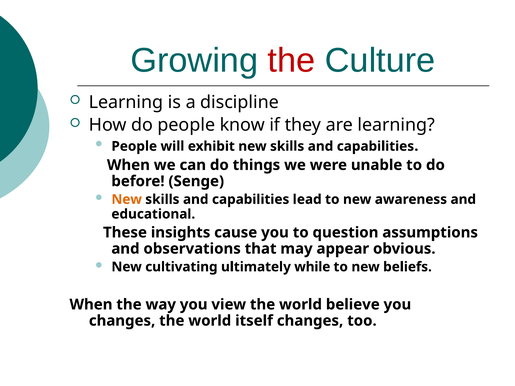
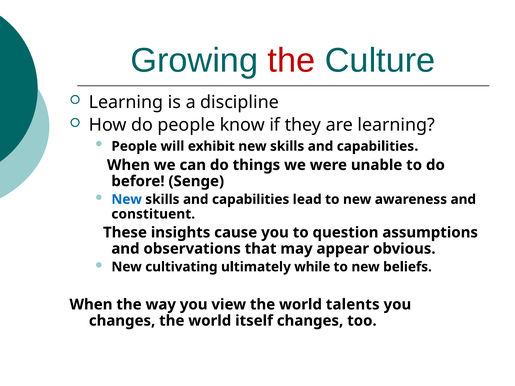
New colour: orange -> blue (127, 200)
educational: educational -> constituent (153, 214)
believe: believe -> talents (353, 305)
